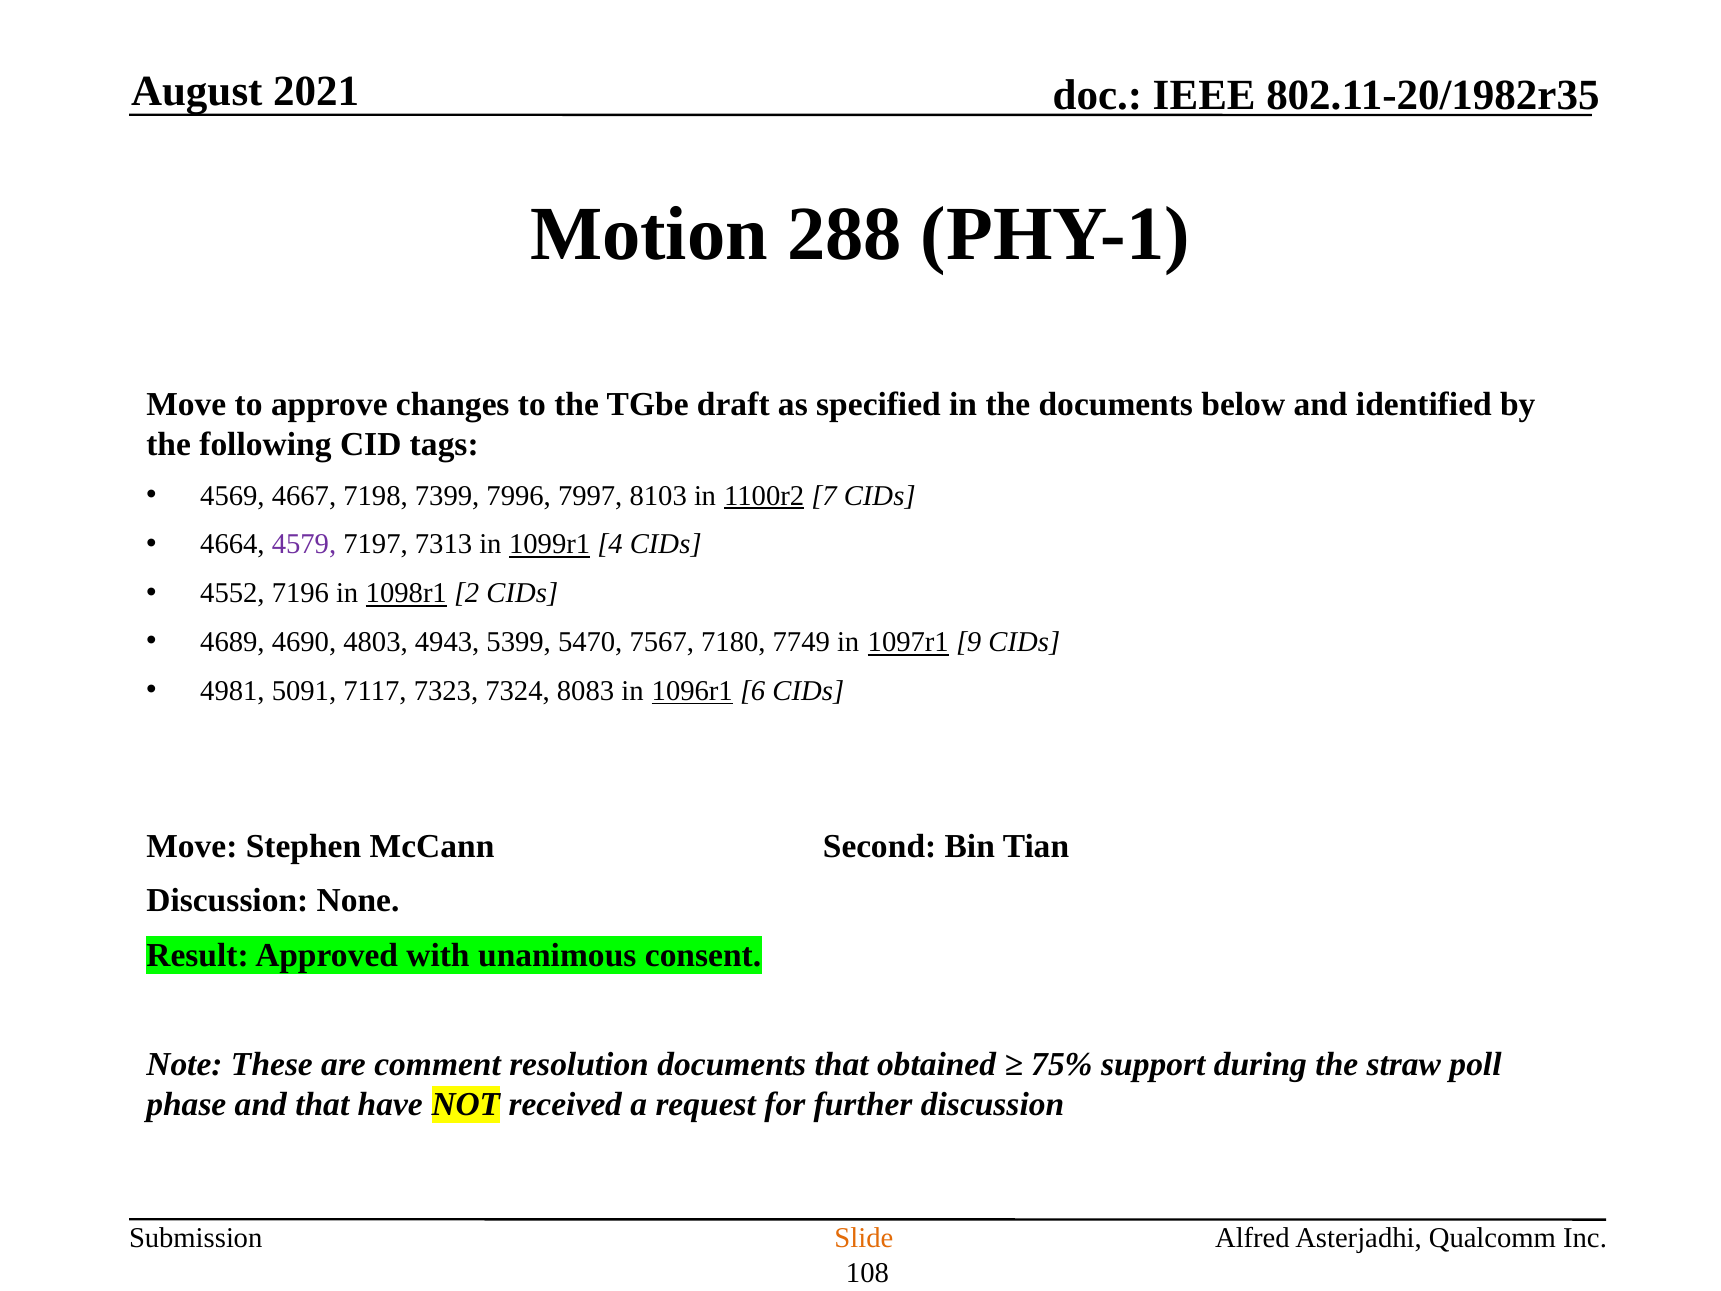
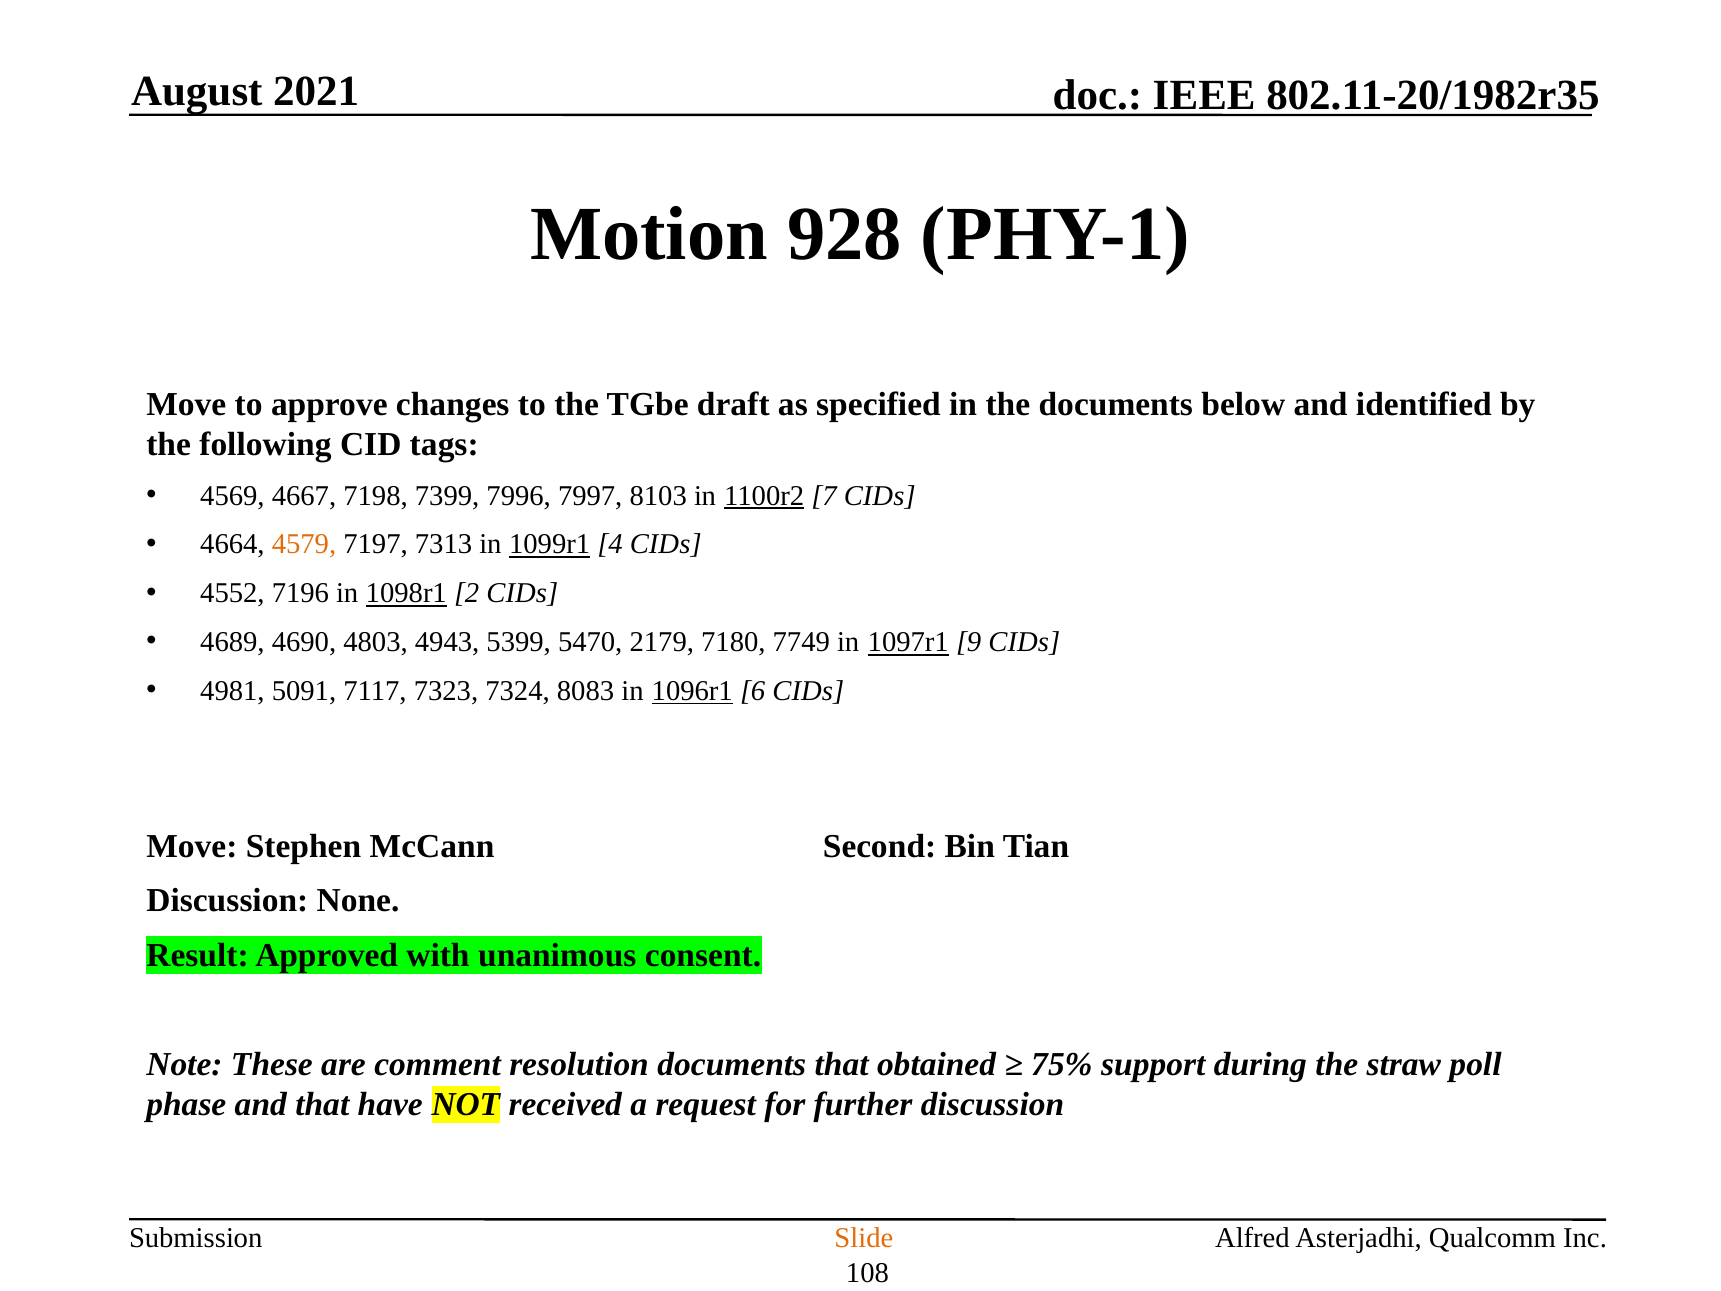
288: 288 -> 928 (844, 235)
4579 colour: purple -> orange (304, 544)
7567: 7567 -> 2179 (662, 642)
